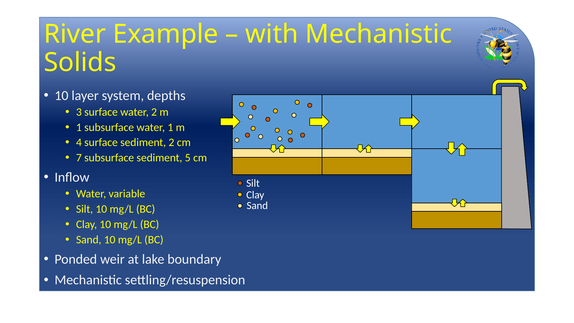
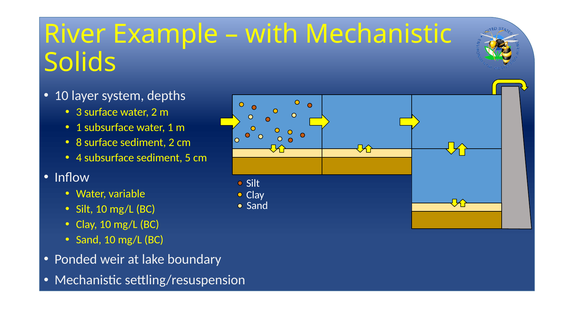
4: 4 -> 8 (79, 143)
7: 7 -> 4 (79, 158)
